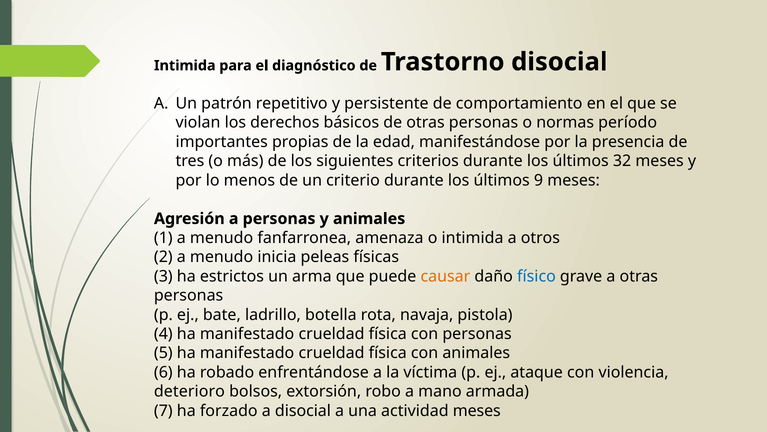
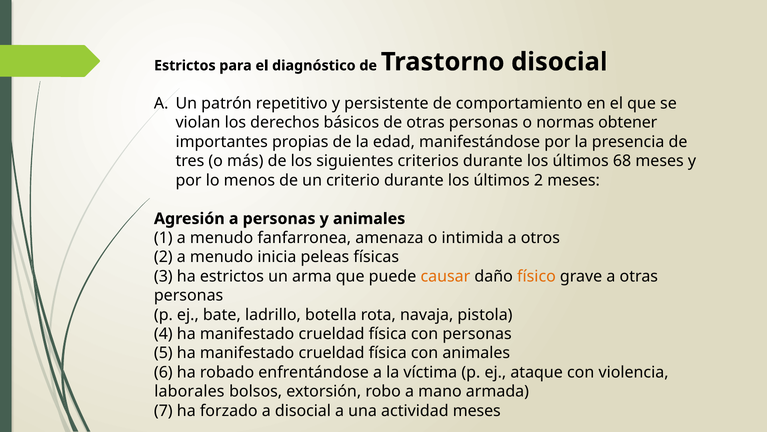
Intimida: Intimida -> Estrictos (185, 66)
período: período -> obtener (628, 123)
32: 32 -> 68 (622, 161)
últimos 9: 9 -> 2 (539, 180)
físico colour: blue -> orange (536, 276)
deterioro: deterioro -> laborales (189, 391)
